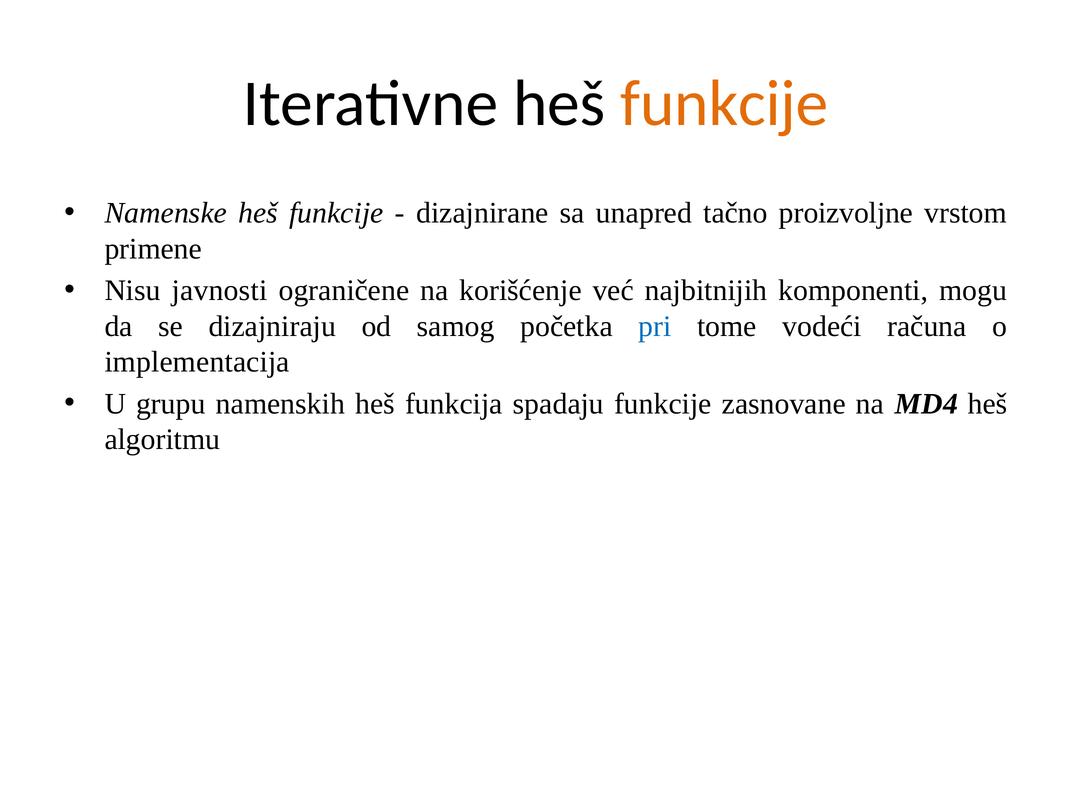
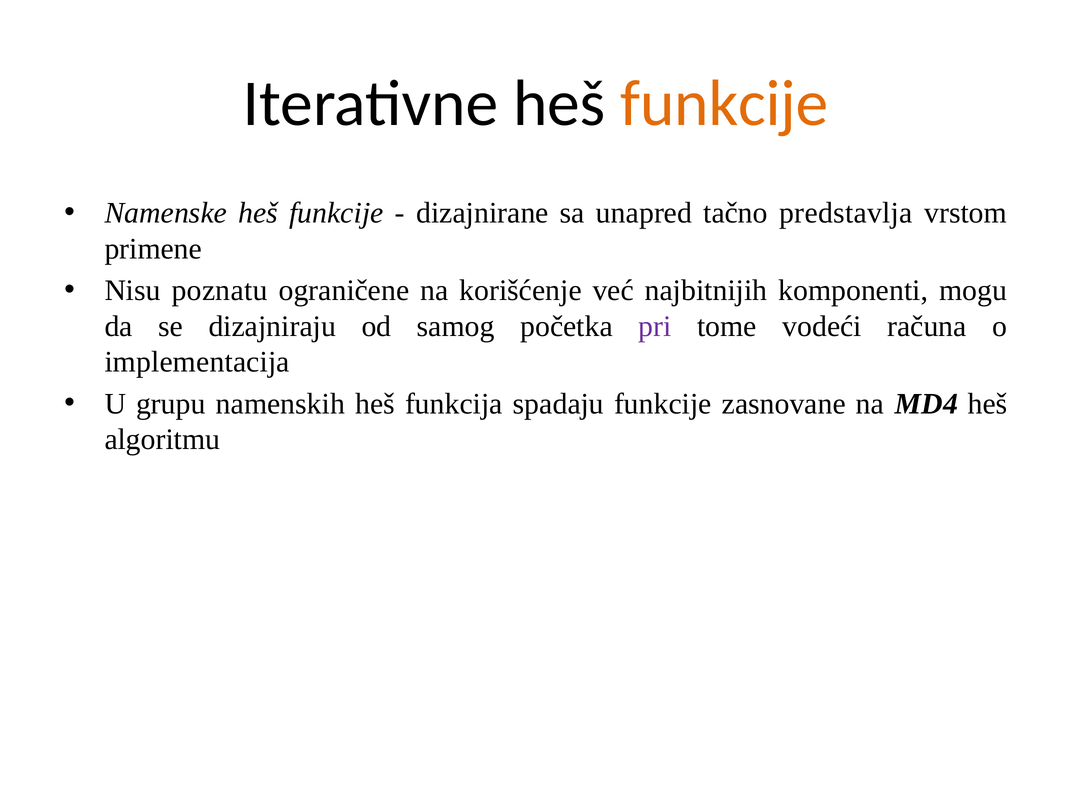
proizvoljne: proizvoljne -> predstavlja (846, 213)
javnosti: javnosti -> poznatu (220, 290)
pri colour: blue -> purple (655, 326)
